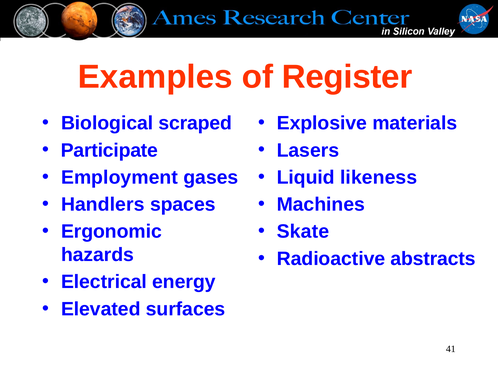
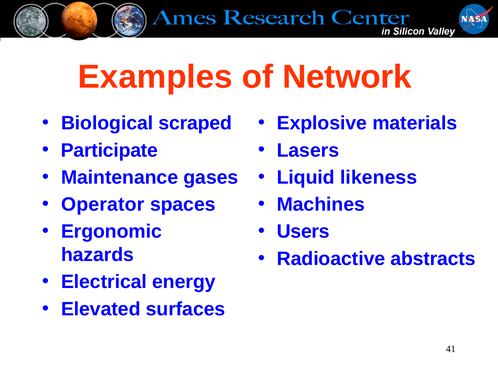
Register: Register -> Network (347, 77)
Employment: Employment -> Maintenance (120, 178)
Handlers: Handlers -> Operator (103, 205)
Skate: Skate -> Users (303, 232)
